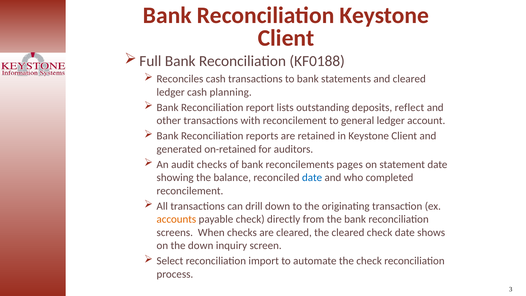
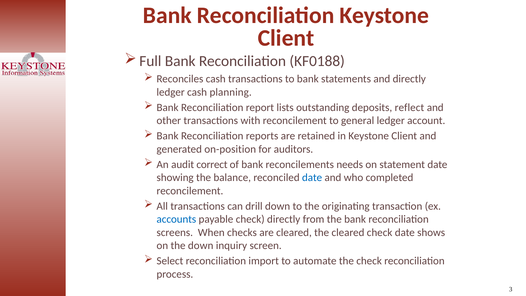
and cleared: cleared -> directly (409, 79)
on-retained: on-retained -> on-position (230, 149)
audit checks: checks -> correct (212, 164)
pages: pages -> needs (350, 164)
accounts colour: orange -> blue (176, 219)
